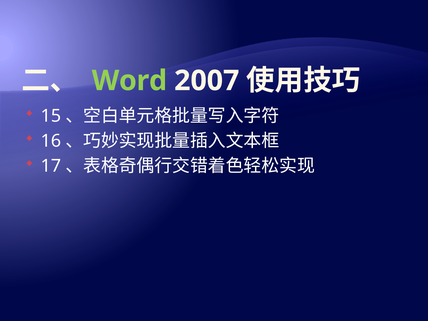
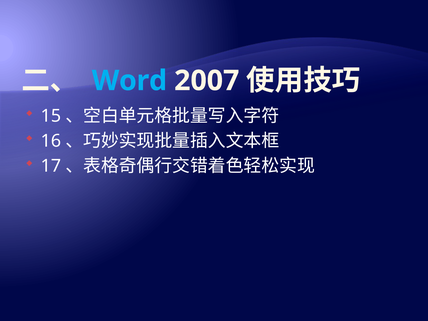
Word colour: light green -> light blue (129, 81)
